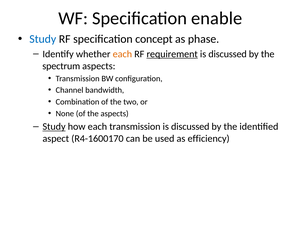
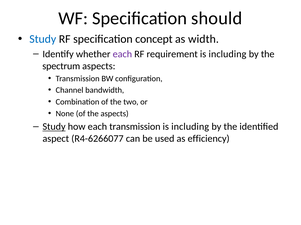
enable: enable -> should (217, 18)
phase: phase -> width (203, 39)
each colour: orange -> purple (122, 54)
requirement underline: present -> none (172, 54)
discussed: discussed -> including (227, 54)
discussed: discussed -> including (190, 127)
R4-1600170: R4-1600170 -> R4-6266077 (97, 139)
